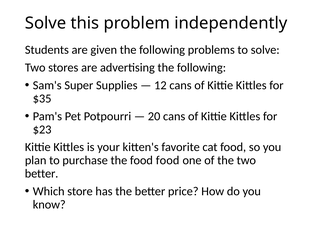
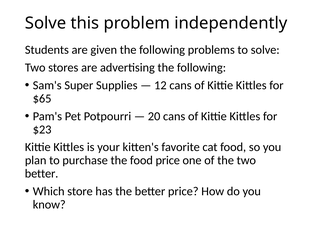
$35: $35 -> $65 (42, 99)
food food: food -> price (168, 160)
